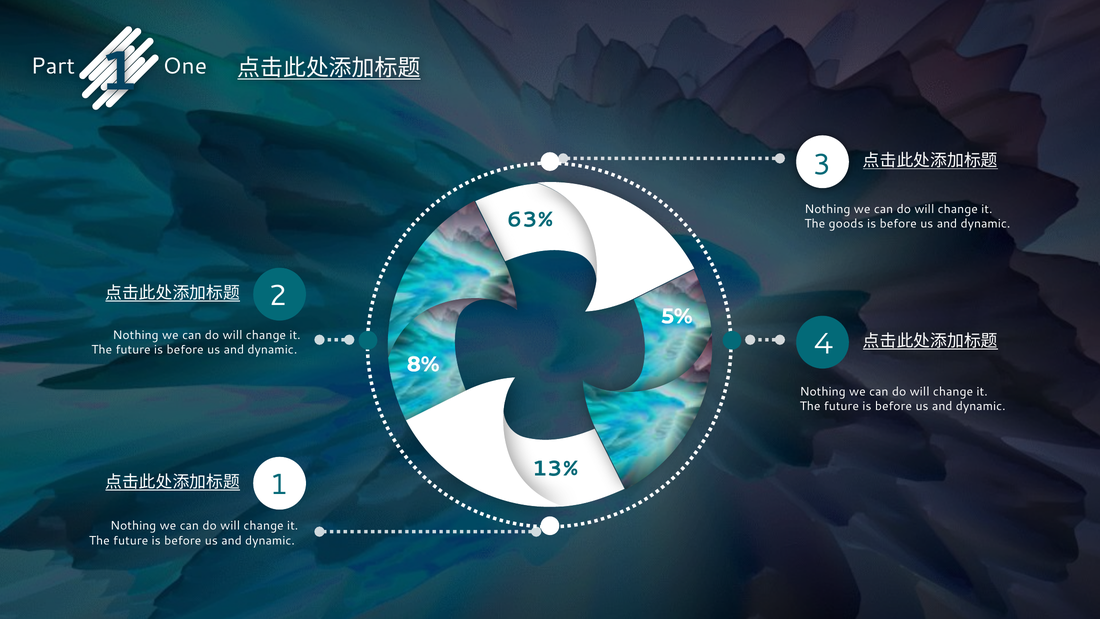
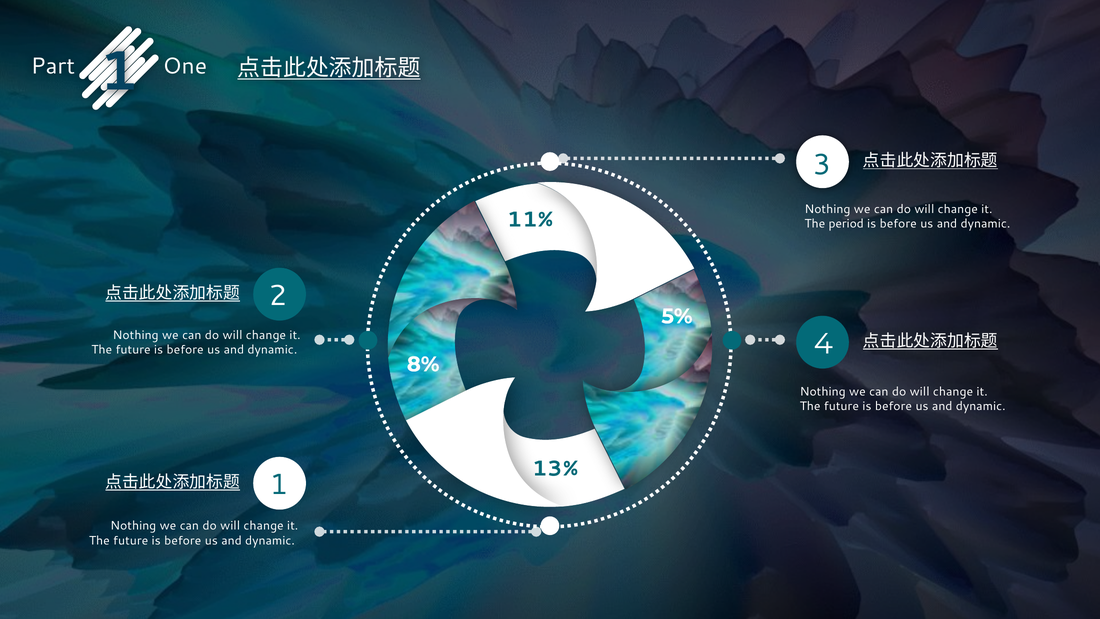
63%: 63% -> 11% (530, 220)
goods: goods -> period (846, 224)
